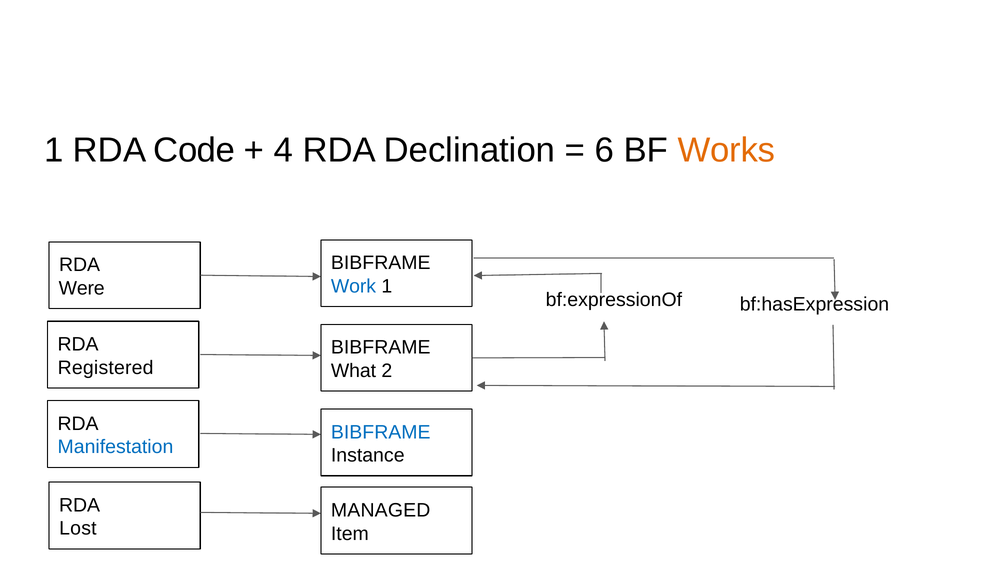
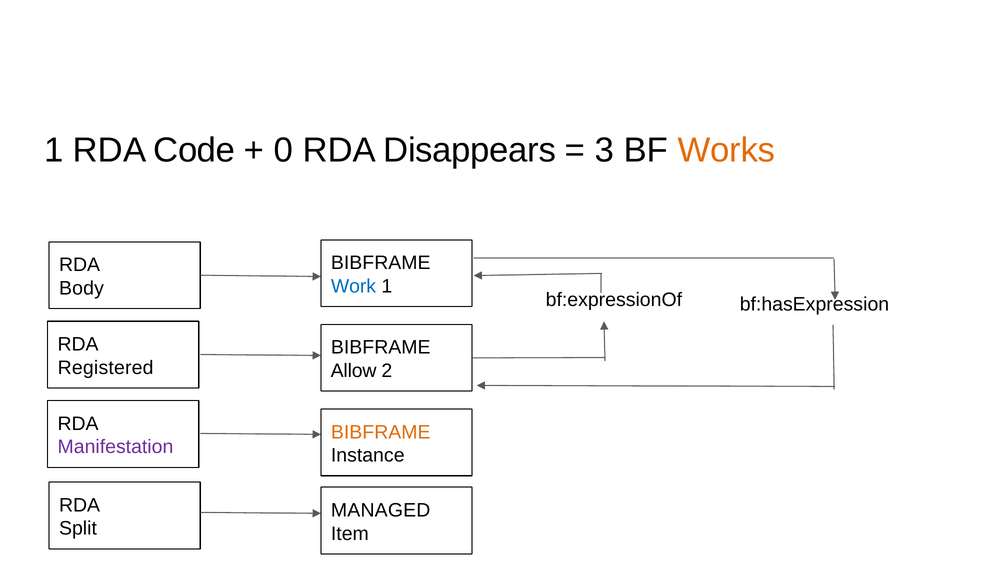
4: 4 -> 0 (283, 151)
Declination: Declination -> Disappears (470, 151)
6: 6 -> 3 (604, 151)
Were: Were -> Body (82, 288)
What: What -> Allow (354, 371)
BIBFRAME colour: blue -> orange (381, 432)
Manifestation colour: blue -> purple (115, 447)
Lost: Lost -> Split (78, 529)
